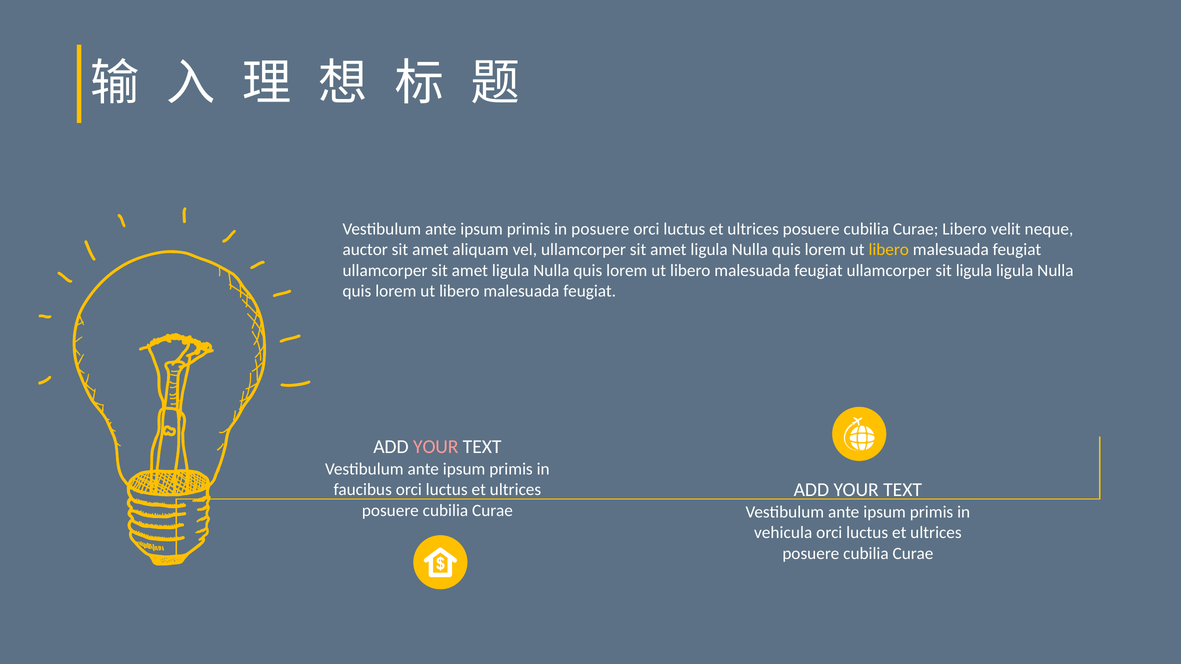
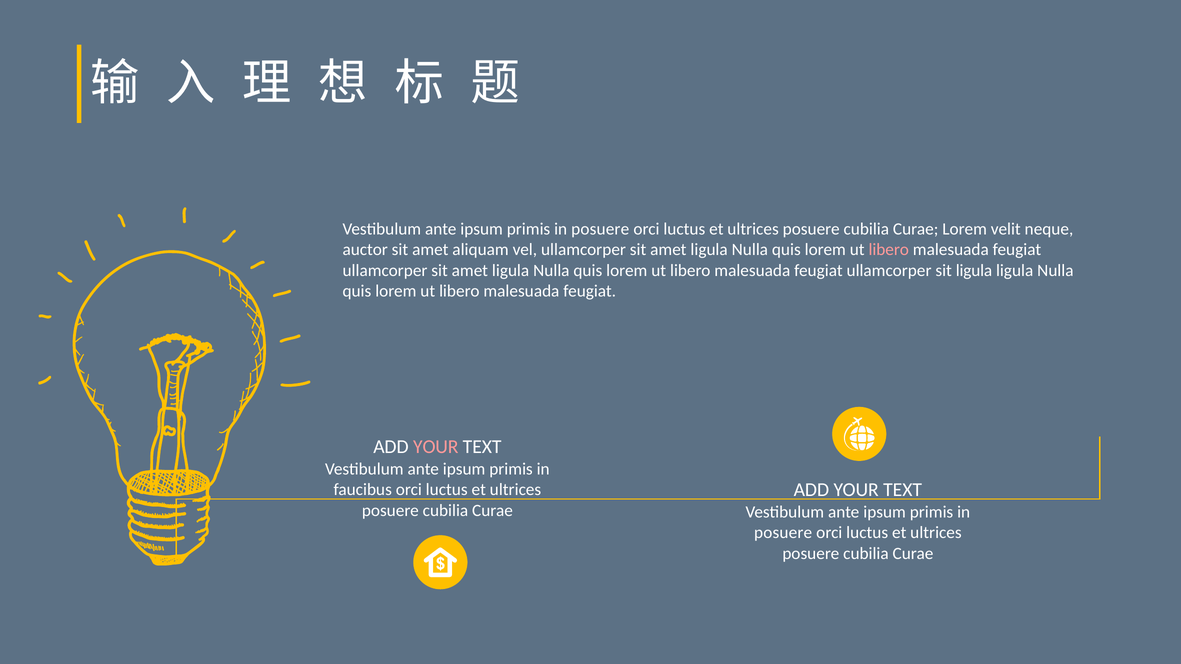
Curae Libero: Libero -> Lorem (965, 229)
libero colour: yellow -> pink (889, 250)
vehicula: vehicula -> posuere (783, 533)
